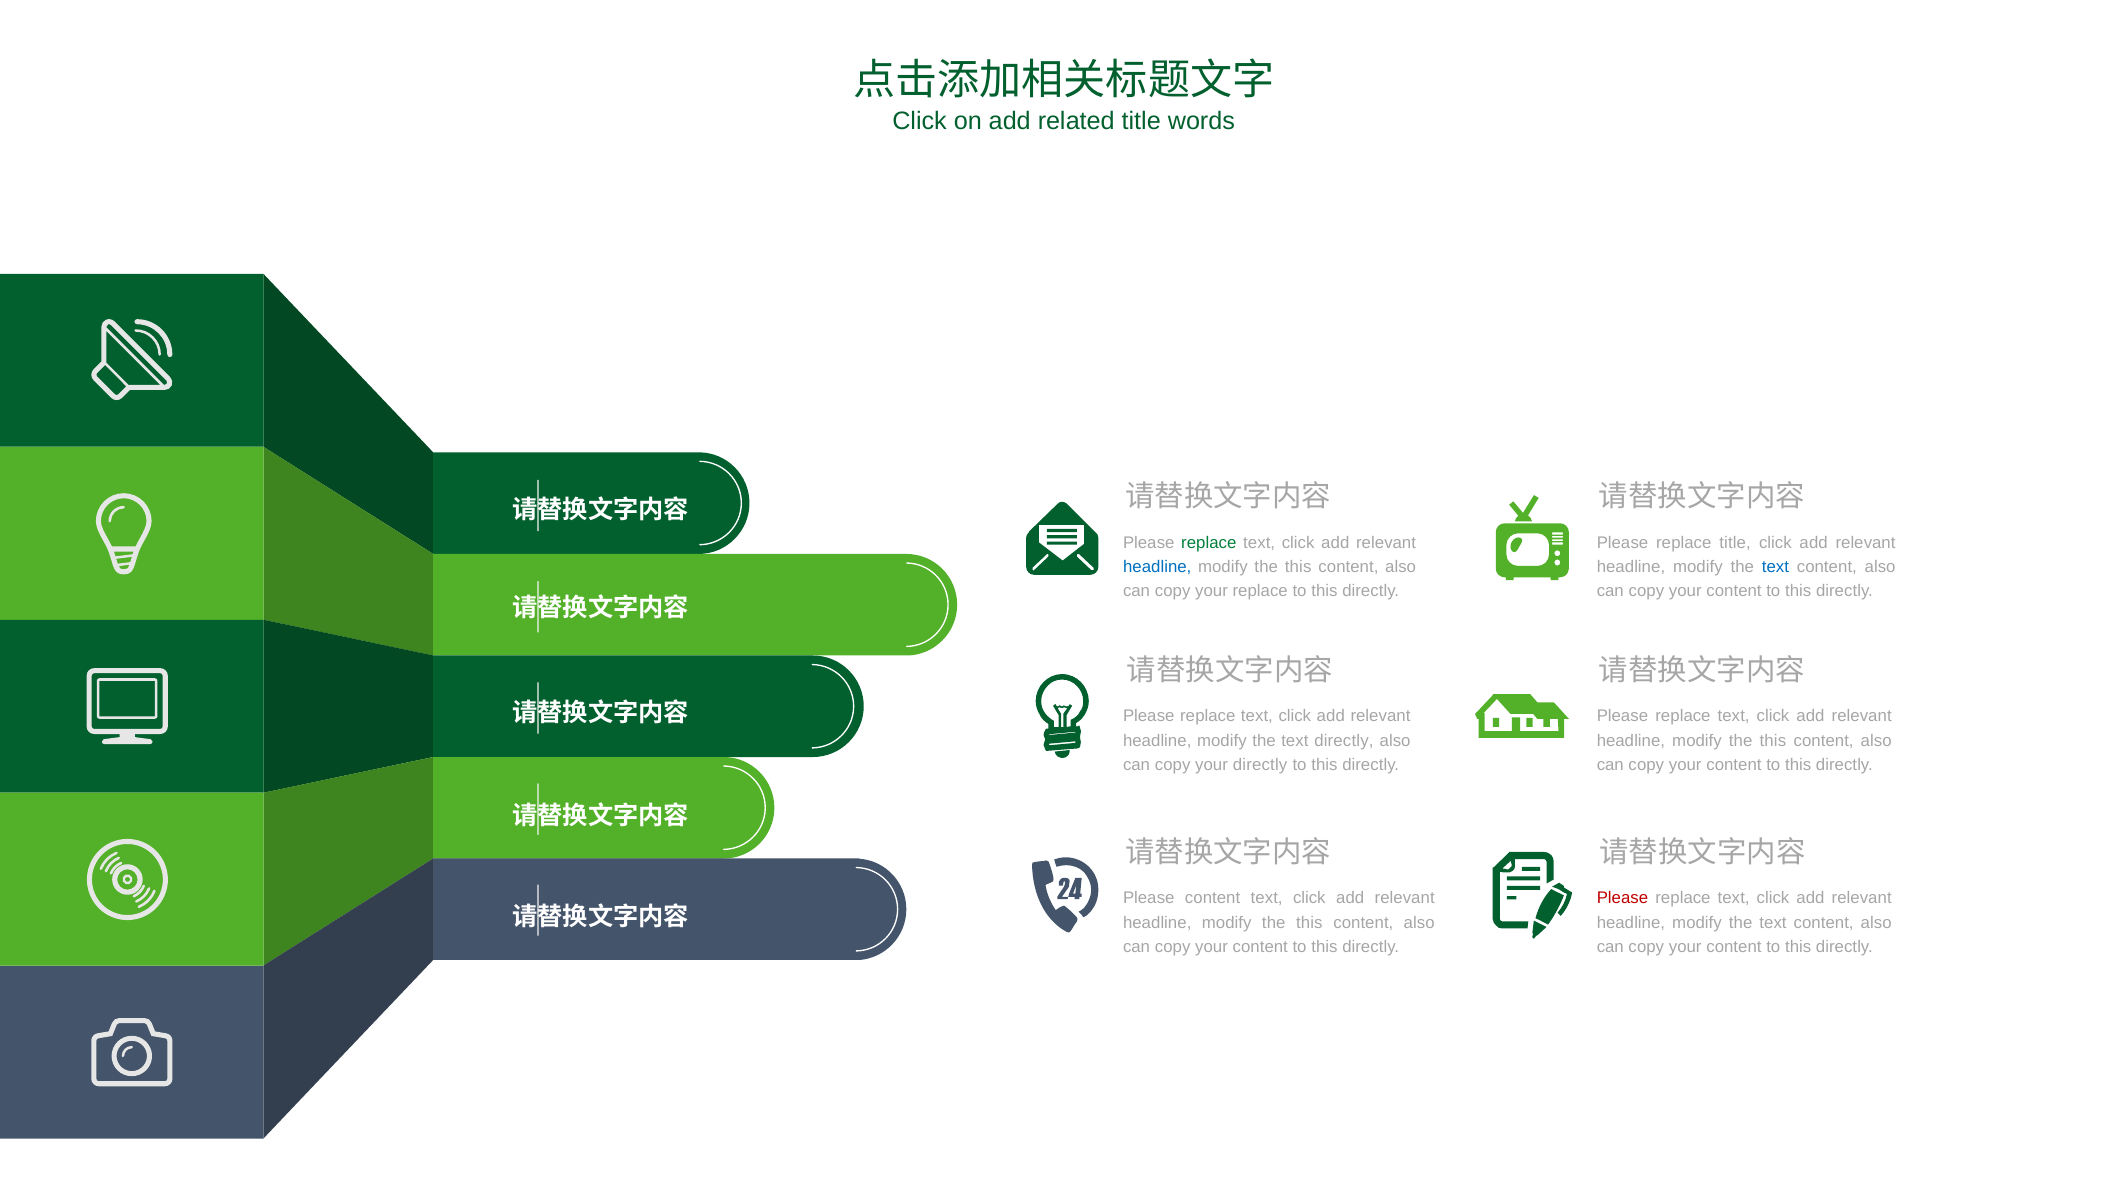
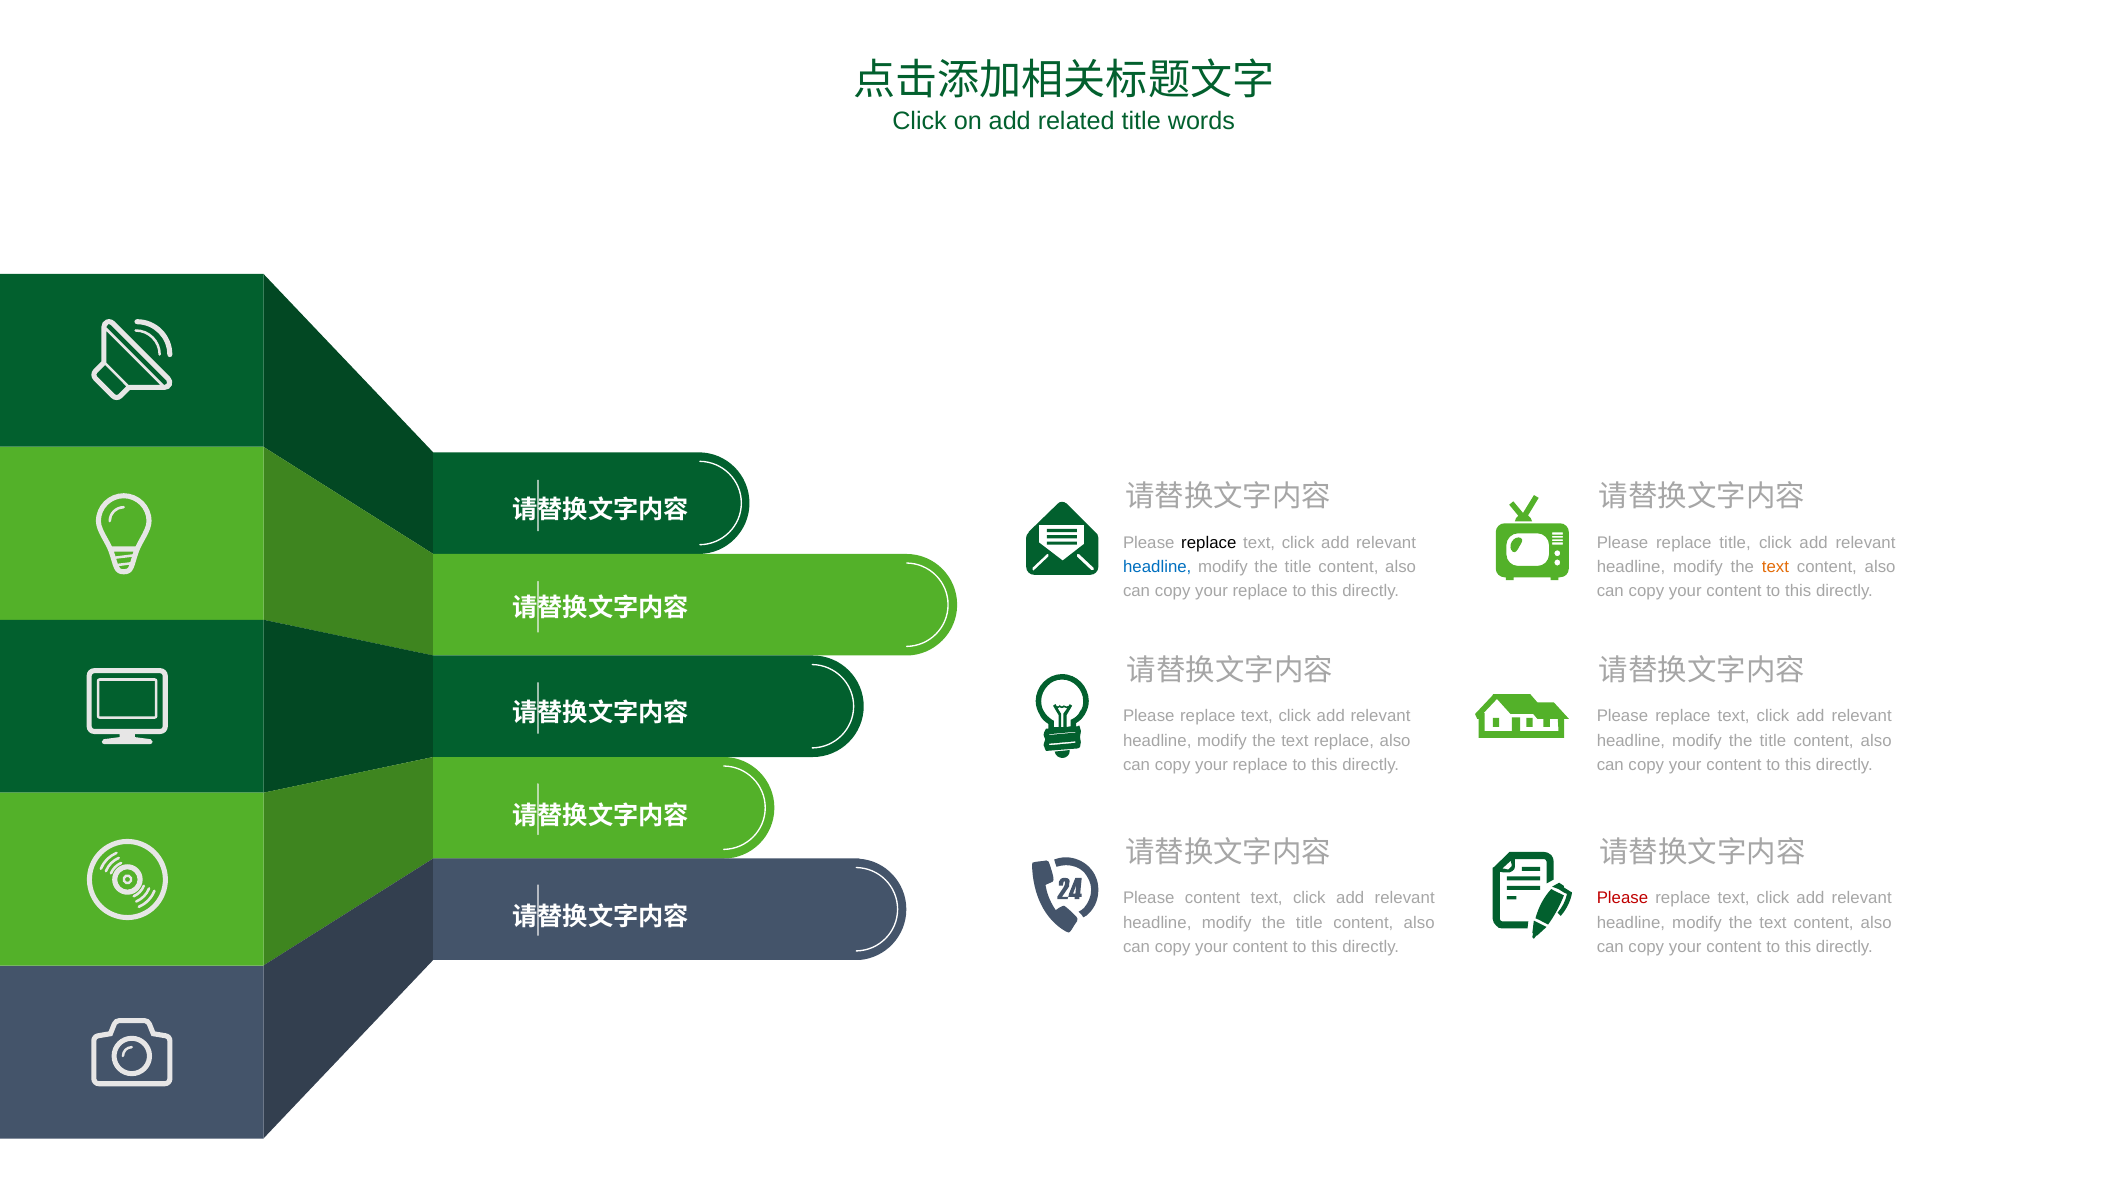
replace colour: green -> black (1209, 543)
this: this -> title (1298, 567)
text colour: blue -> orange (1775, 567)
text directly: directly -> replace (1344, 741)
this: this -> title (1773, 741)
directly: directly -> replace (1260, 765)
this: this -> title (1309, 922)
